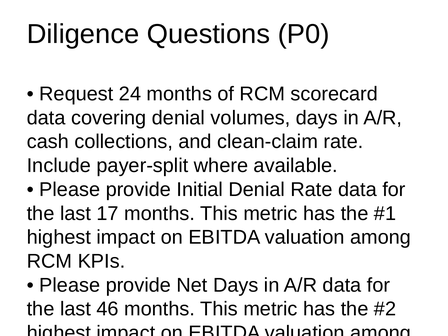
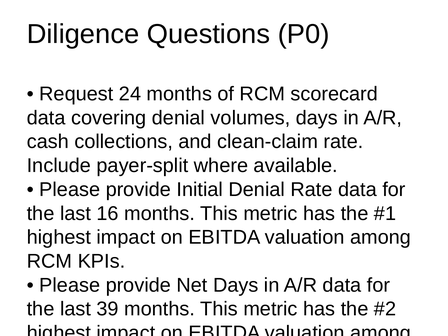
17: 17 -> 16 (108, 213)
46: 46 -> 39 (108, 309)
